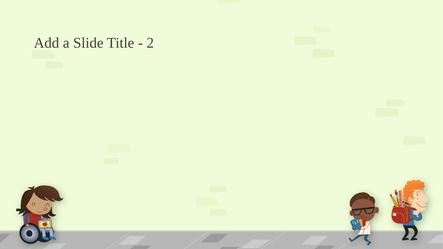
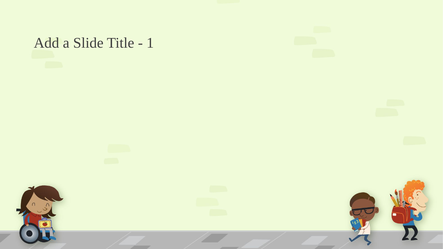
2: 2 -> 1 (150, 43)
